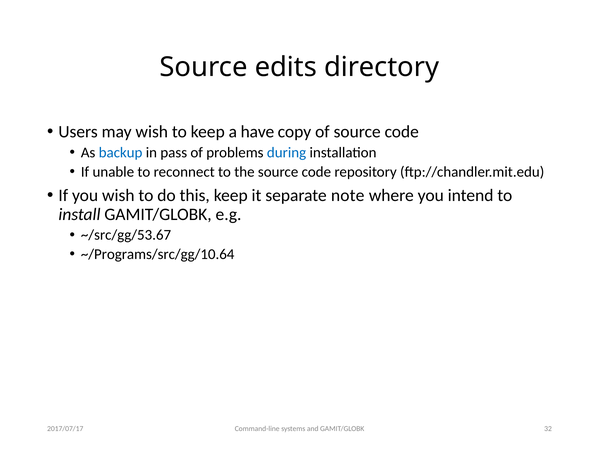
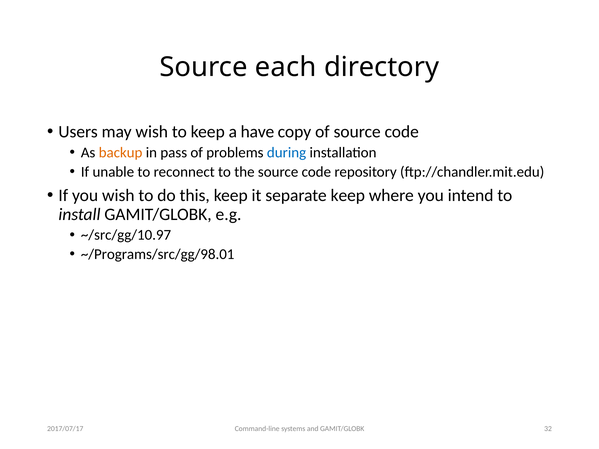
edits: edits -> each (286, 67)
backup colour: blue -> orange (121, 153)
separate note: note -> keep (348, 196)
~/src/gg/53.67: ~/src/gg/53.67 -> ~/src/gg/10.97 (126, 235)
~/Programs/src/gg/10.64: ~/Programs/src/gg/10.64 -> ~/Programs/src/gg/98.01 (158, 254)
